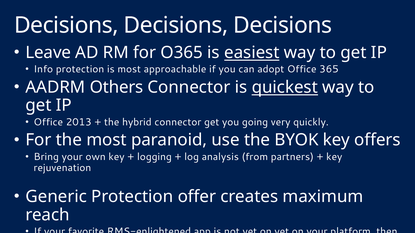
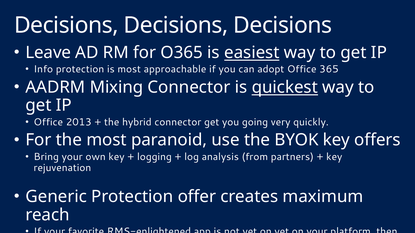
Others: Others -> Mixing (116, 87)
